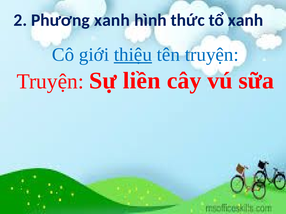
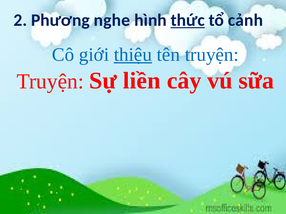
Phương xanh: xanh -> nghe (112, 20)
thức underline: none -> present (188, 20)
tổ xanh: xanh -> cảnh (245, 20)
